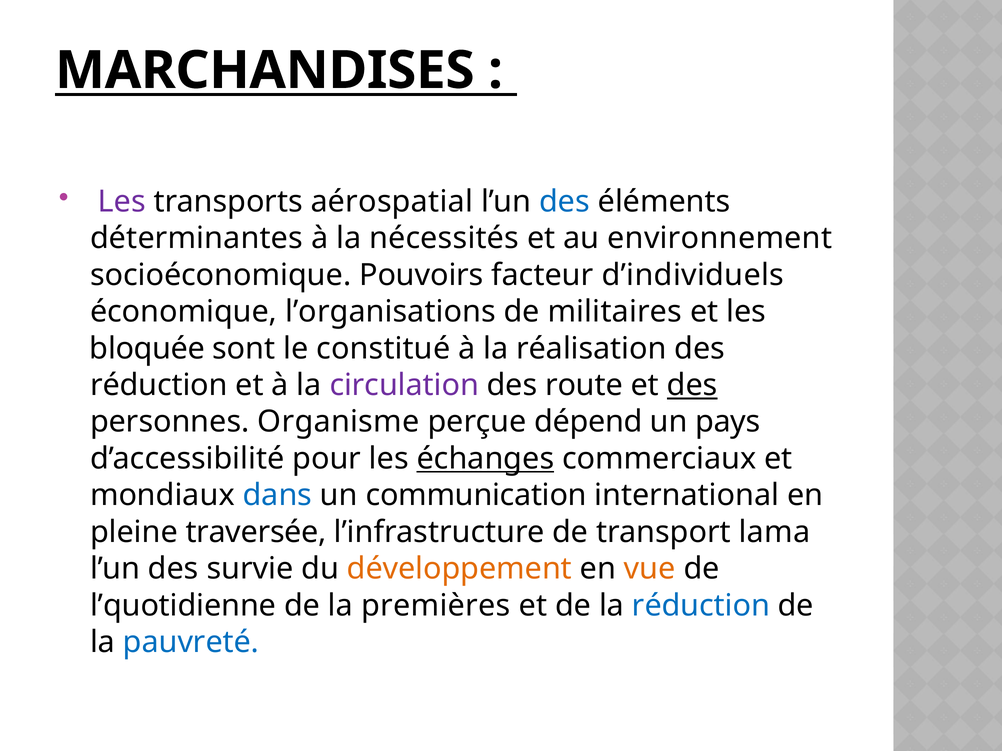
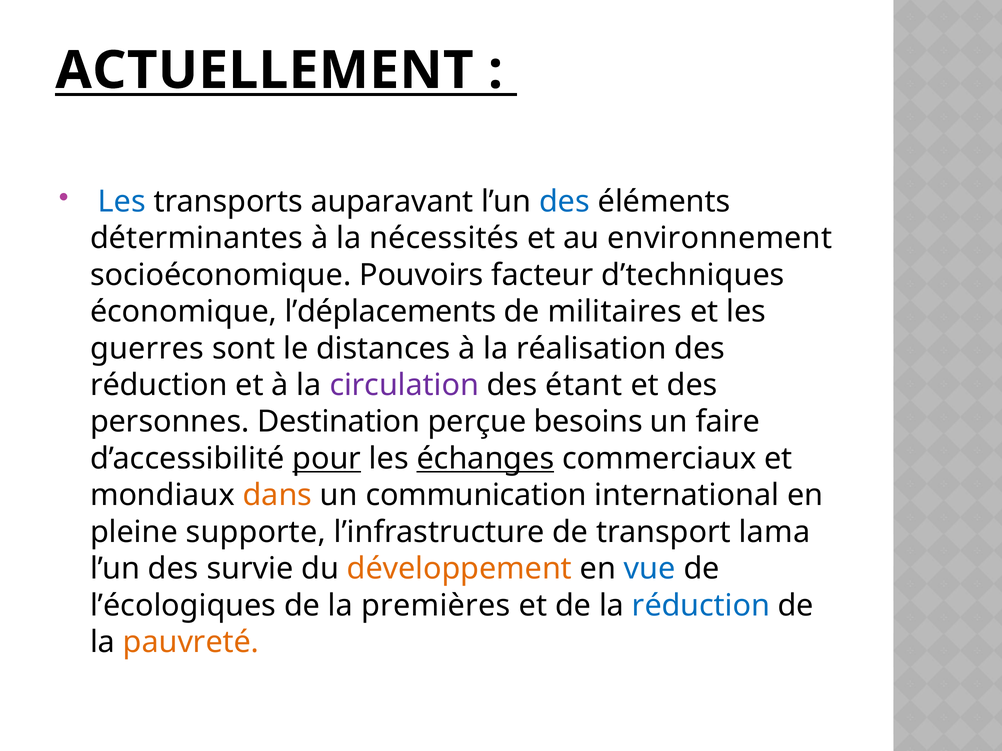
MARCHANDISES: MARCHANDISES -> ACTUELLEMENT (264, 71)
Les colour: purple -> blue (122, 202)
aérospatial: aérospatial -> auparavant (392, 202)
d’individuels: d’individuels -> d’techniques (693, 275)
l’organisations: l’organisations -> l’déplacements (391, 312)
bloquée: bloquée -> guerres (147, 349)
constitué: constitué -> distances (383, 349)
route: route -> étant (584, 385)
des underline: present -> none (692, 385)
Organisme: Organisme -> Destination (339, 422)
dépend: dépend -> besoins (588, 422)
pays: pays -> faire (728, 422)
pour underline: none -> present (327, 459)
dans colour: blue -> orange (277, 496)
traversée: traversée -> supporte (256, 532)
vue colour: orange -> blue (650, 569)
l’quotidienne: l’quotidienne -> l’écologiques (183, 606)
pauvreté colour: blue -> orange (191, 643)
